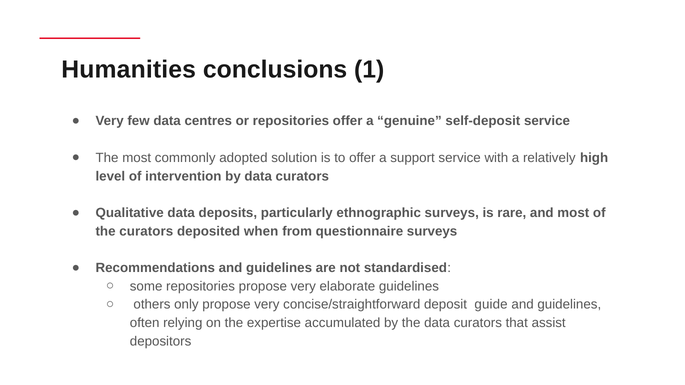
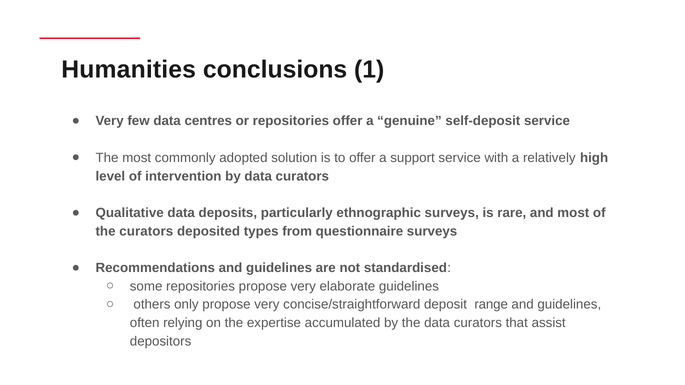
when: when -> types (261, 231)
guide: guide -> range (491, 305)
